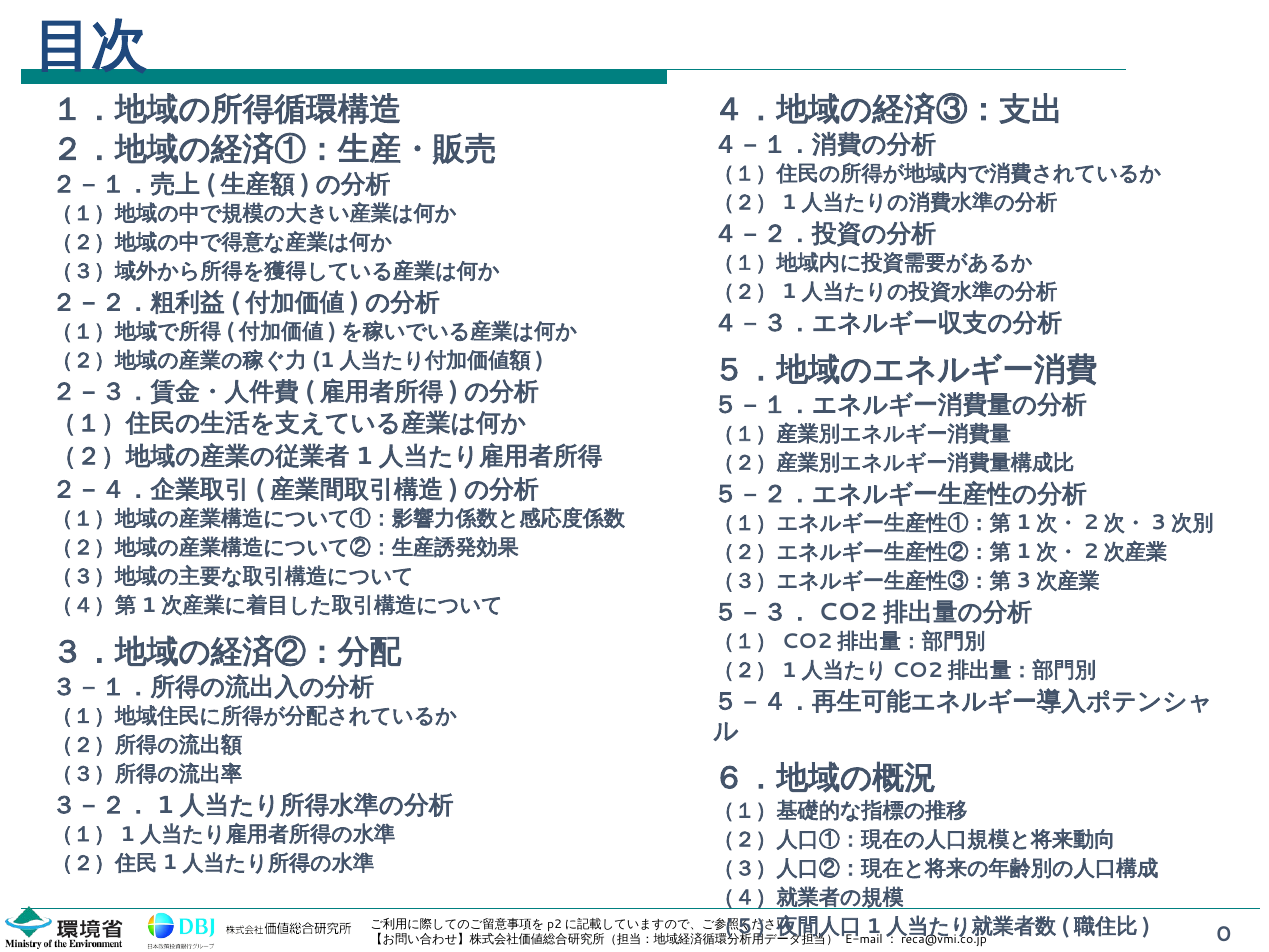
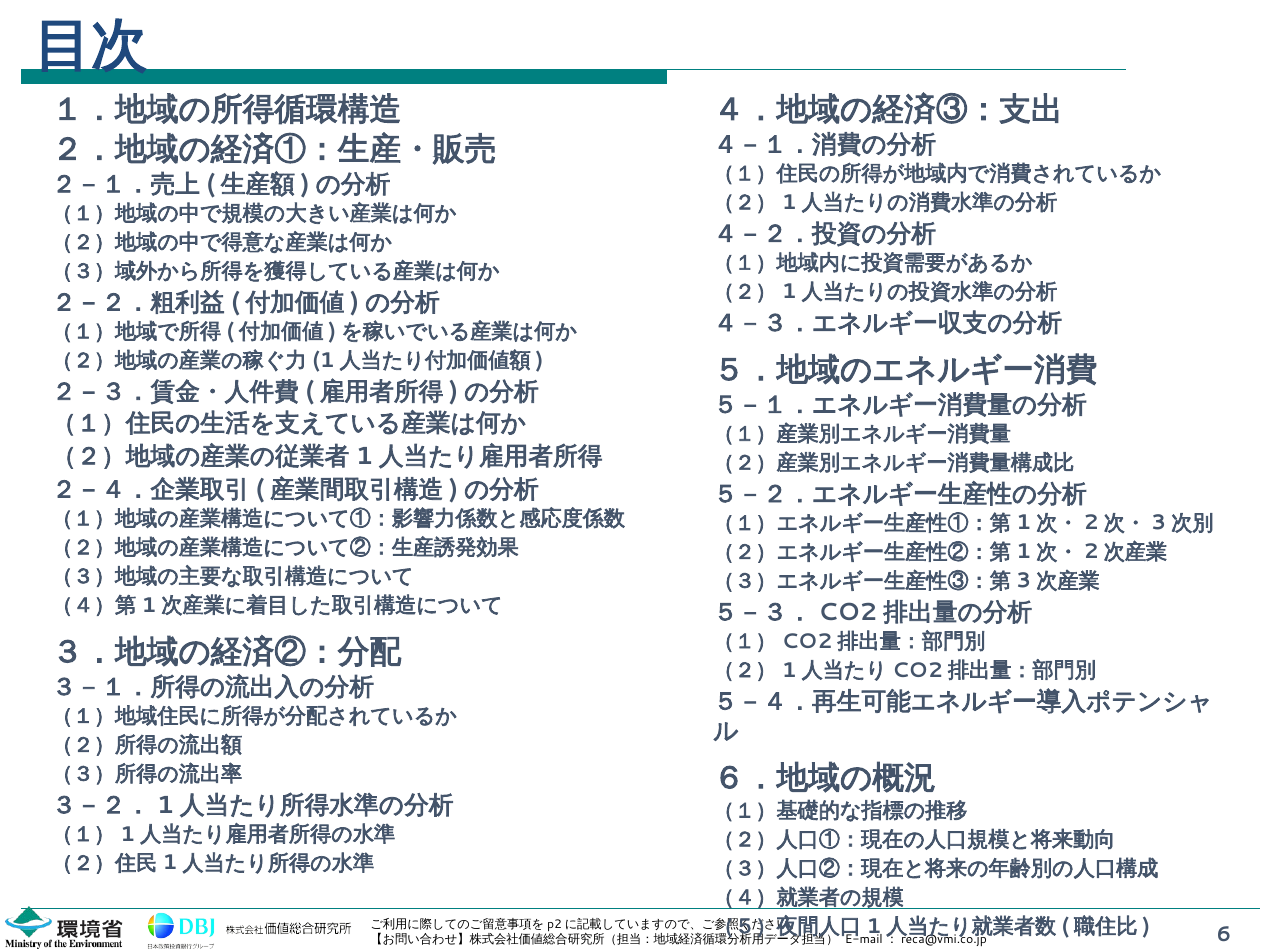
0: 0 -> 6 (1224, 934)
